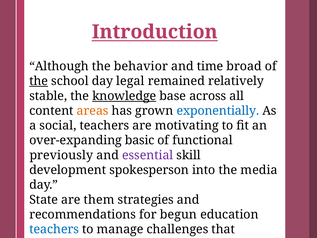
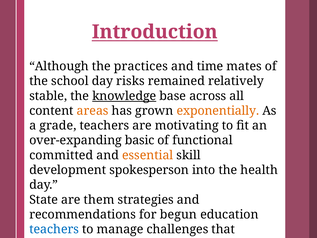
behavior: behavior -> practices (141, 66)
broad: broad -> mates (244, 66)
the underline: present -> none (39, 81)
legal: legal -> risks (130, 81)
exponentially colour: blue -> orange (218, 111)
social: social -> grade (58, 125)
previously: previously -> committed (61, 155)
essential colour: purple -> orange (148, 155)
media: media -> health (259, 170)
